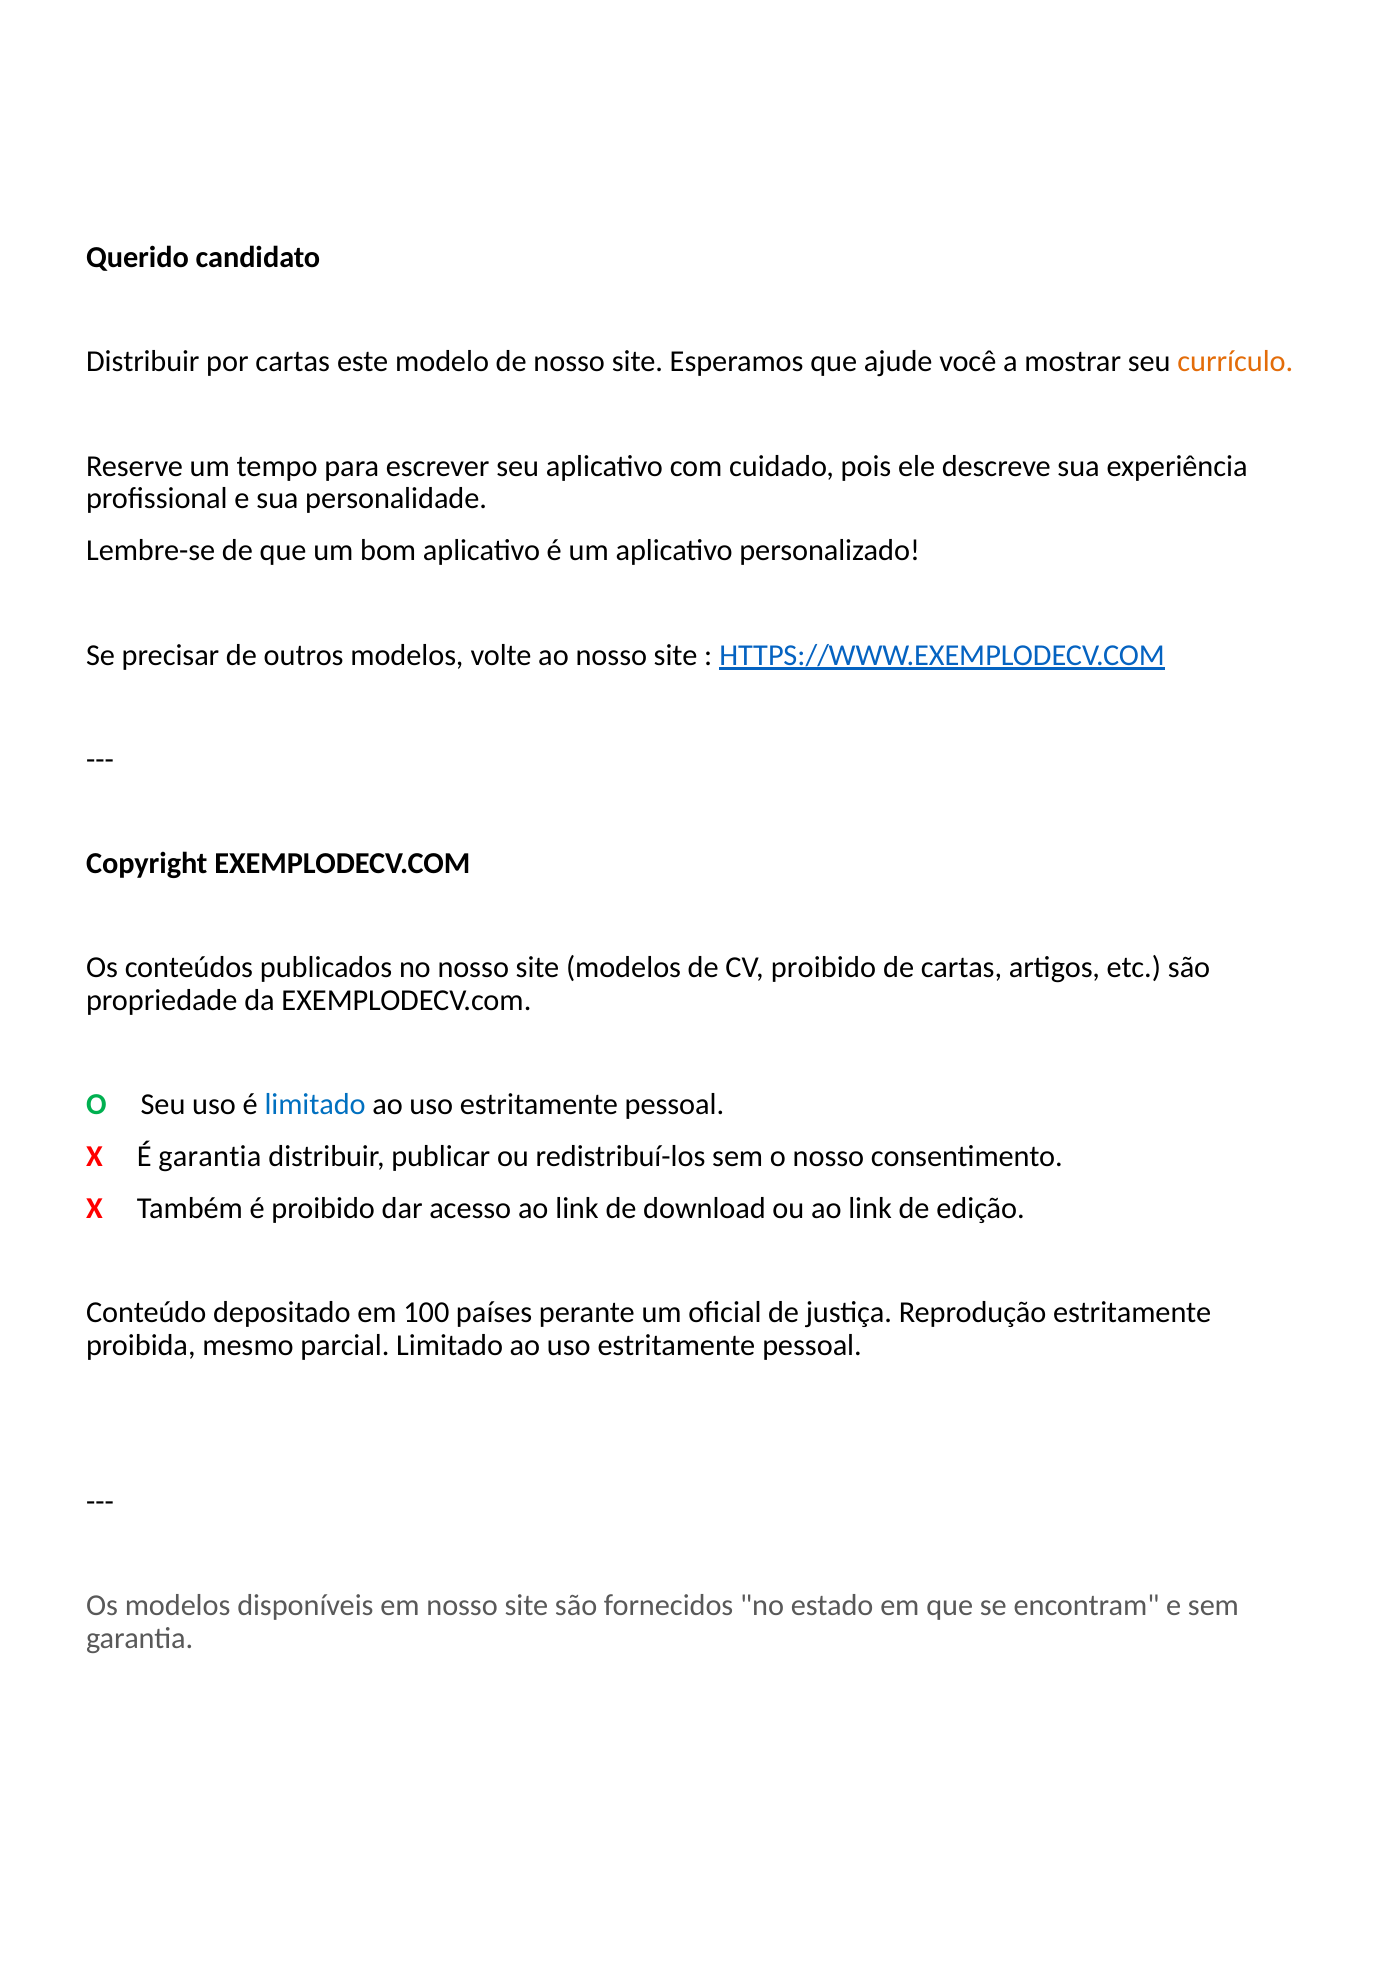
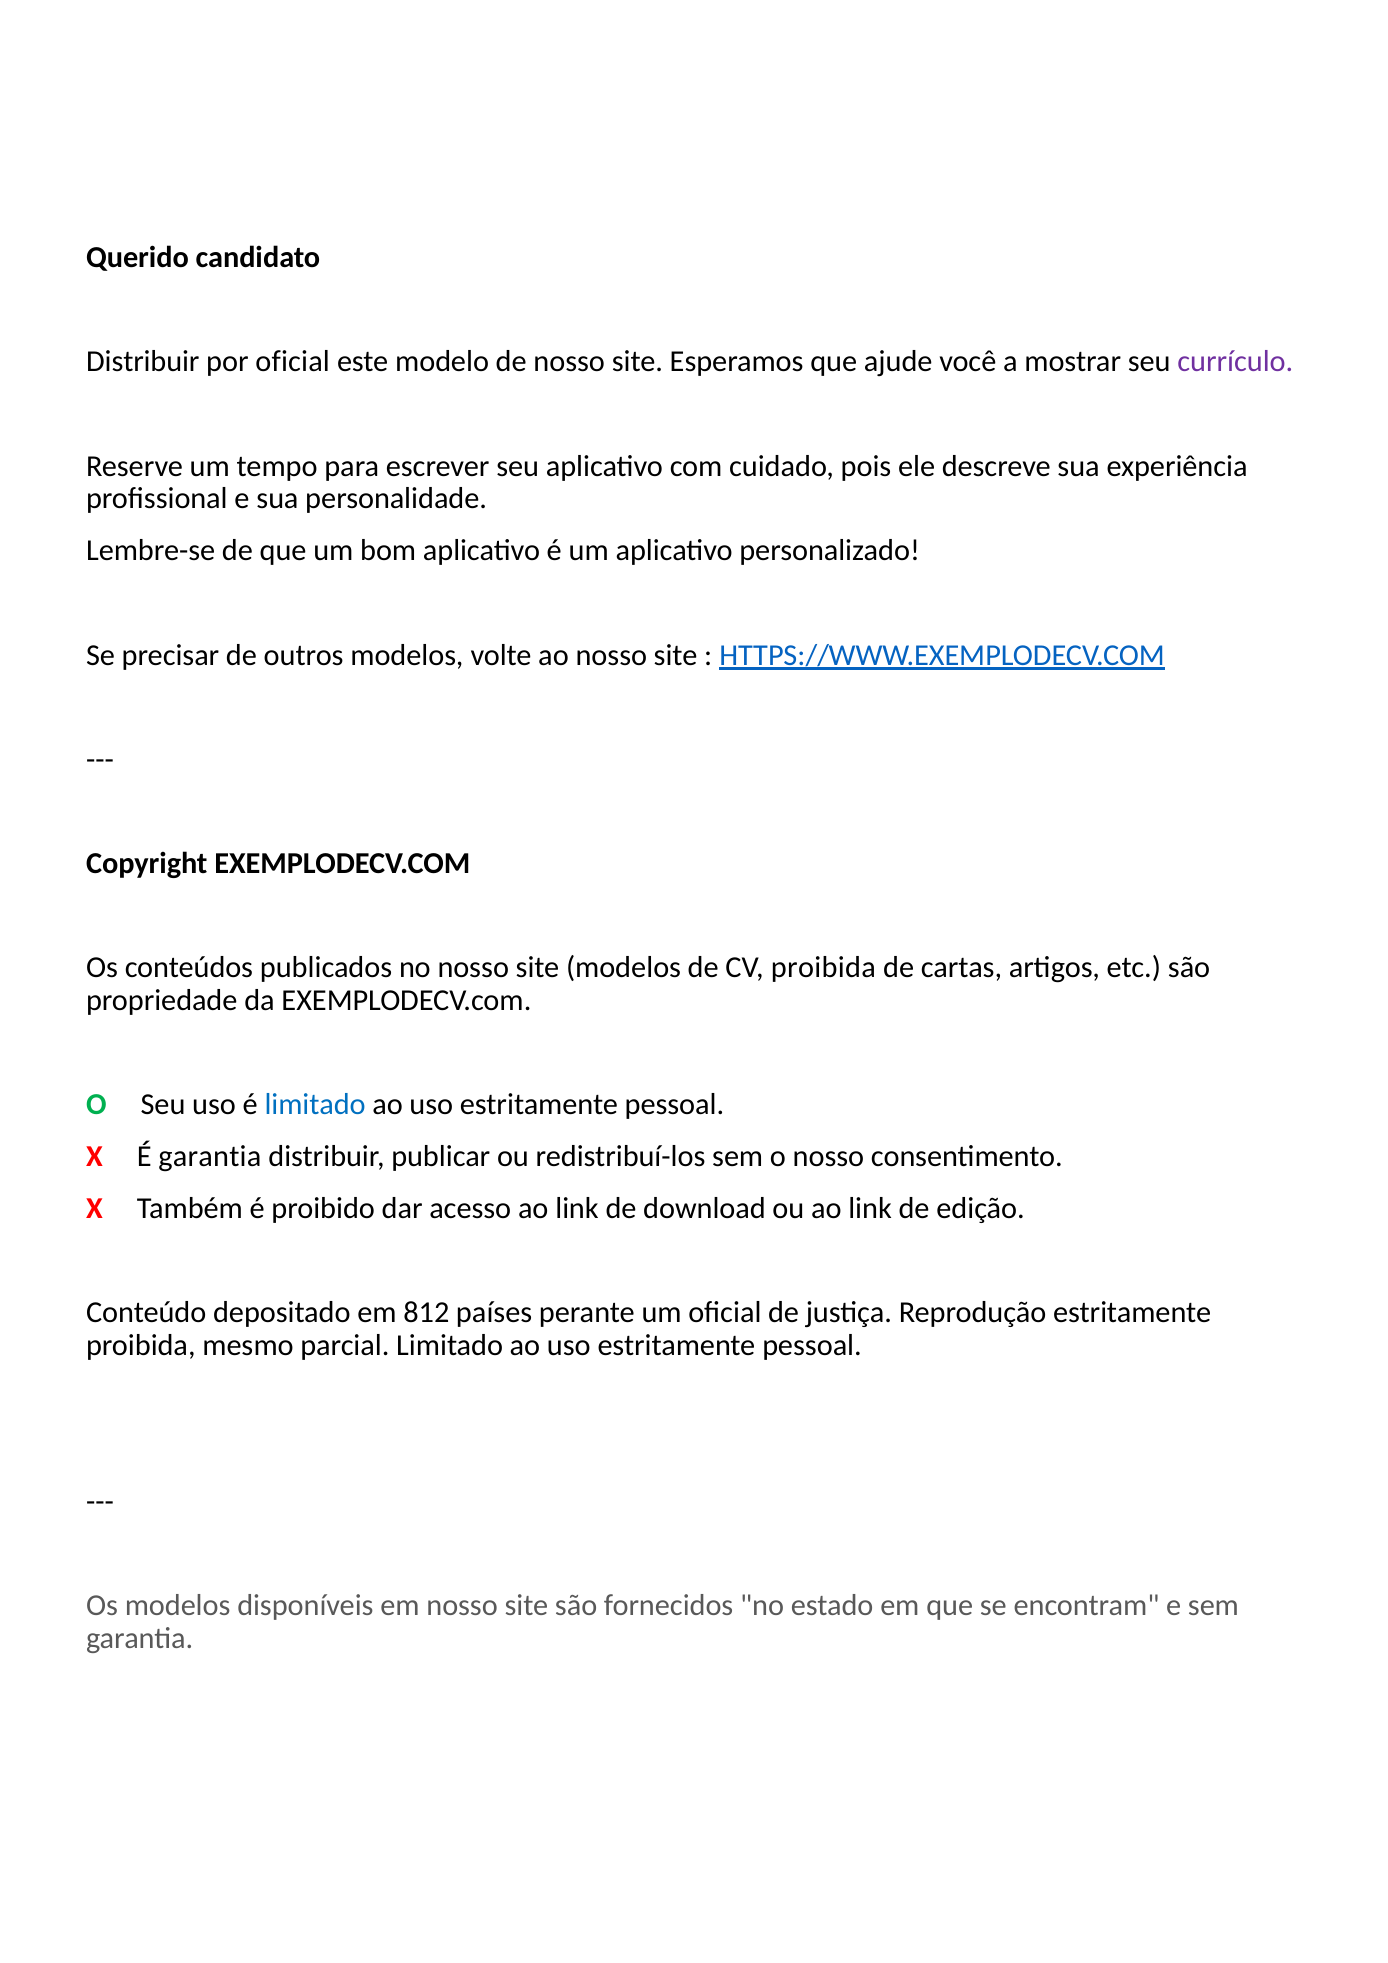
por cartas: cartas -> oficial (293, 362)
currículo colour: orange -> purple (1235, 362)
CV proibido: proibido -> proibida (823, 968)
100: 100 -> 812 (426, 1313)
